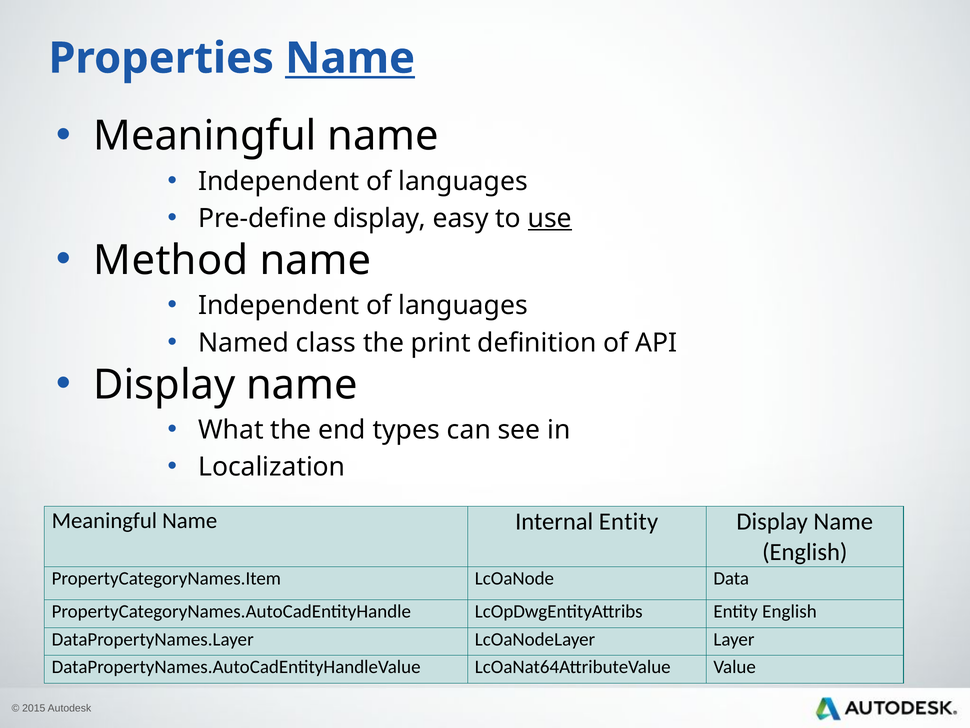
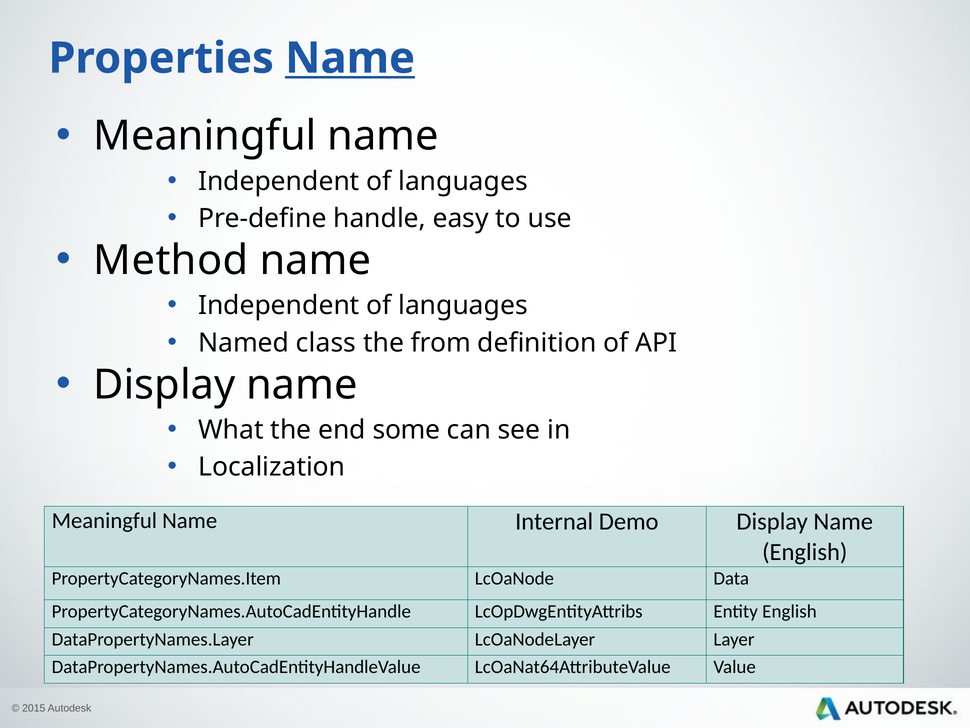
Pre-define display: display -> handle (380, 218)
use underline: present -> none (550, 218)
print: print -> from (441, 343)
types: types -> some (406, 430)
Internal Entity: Entity -> Demo (629, 521)
